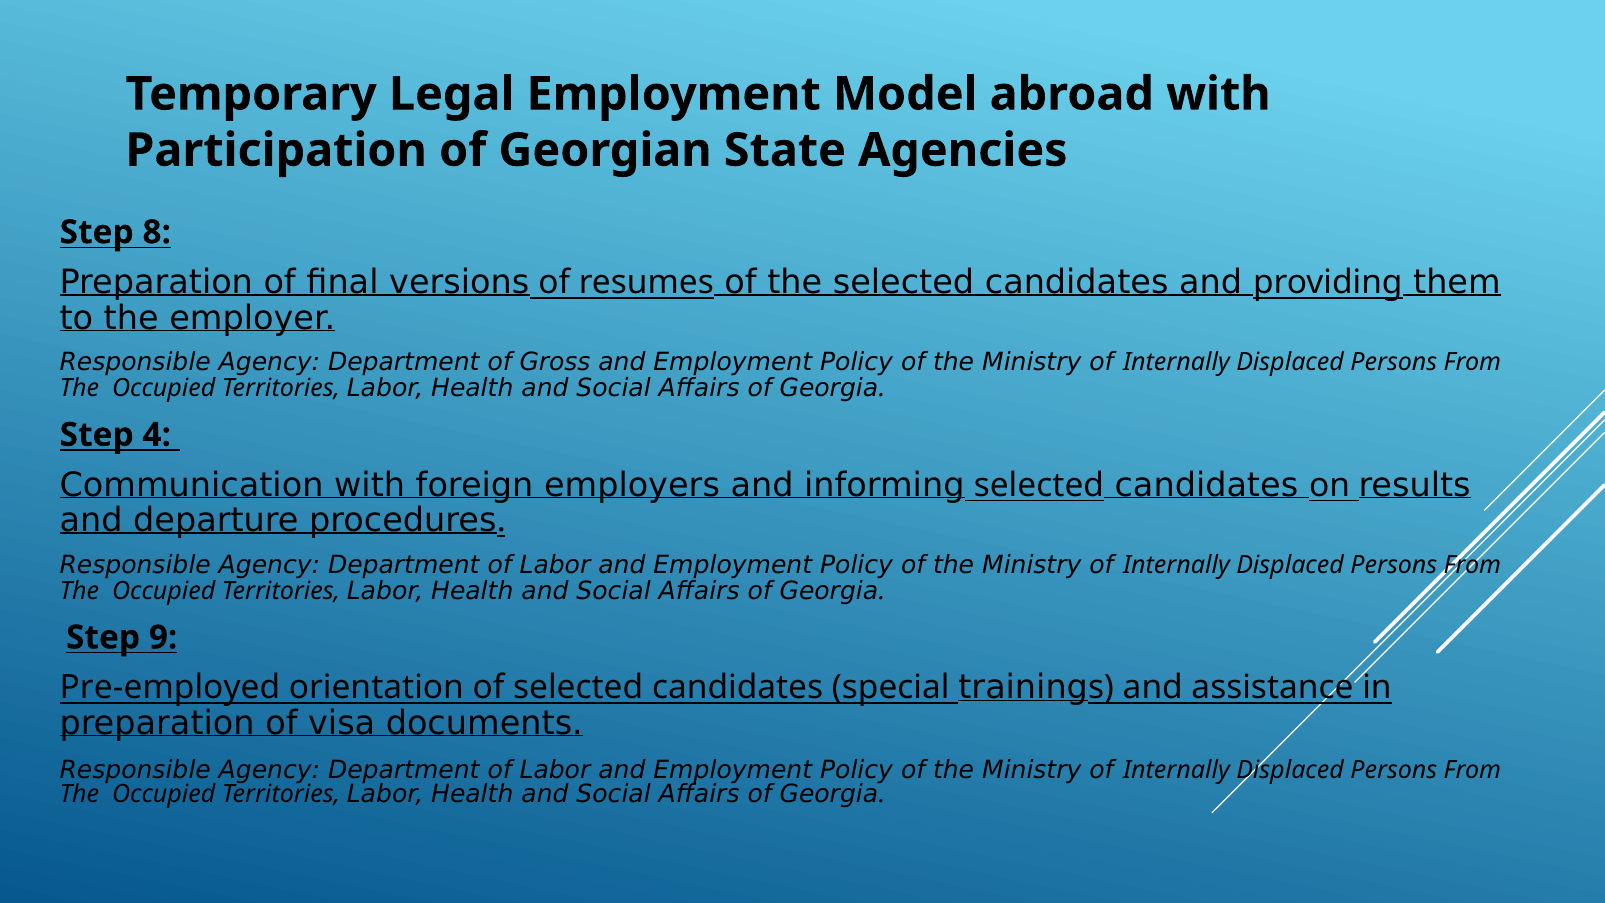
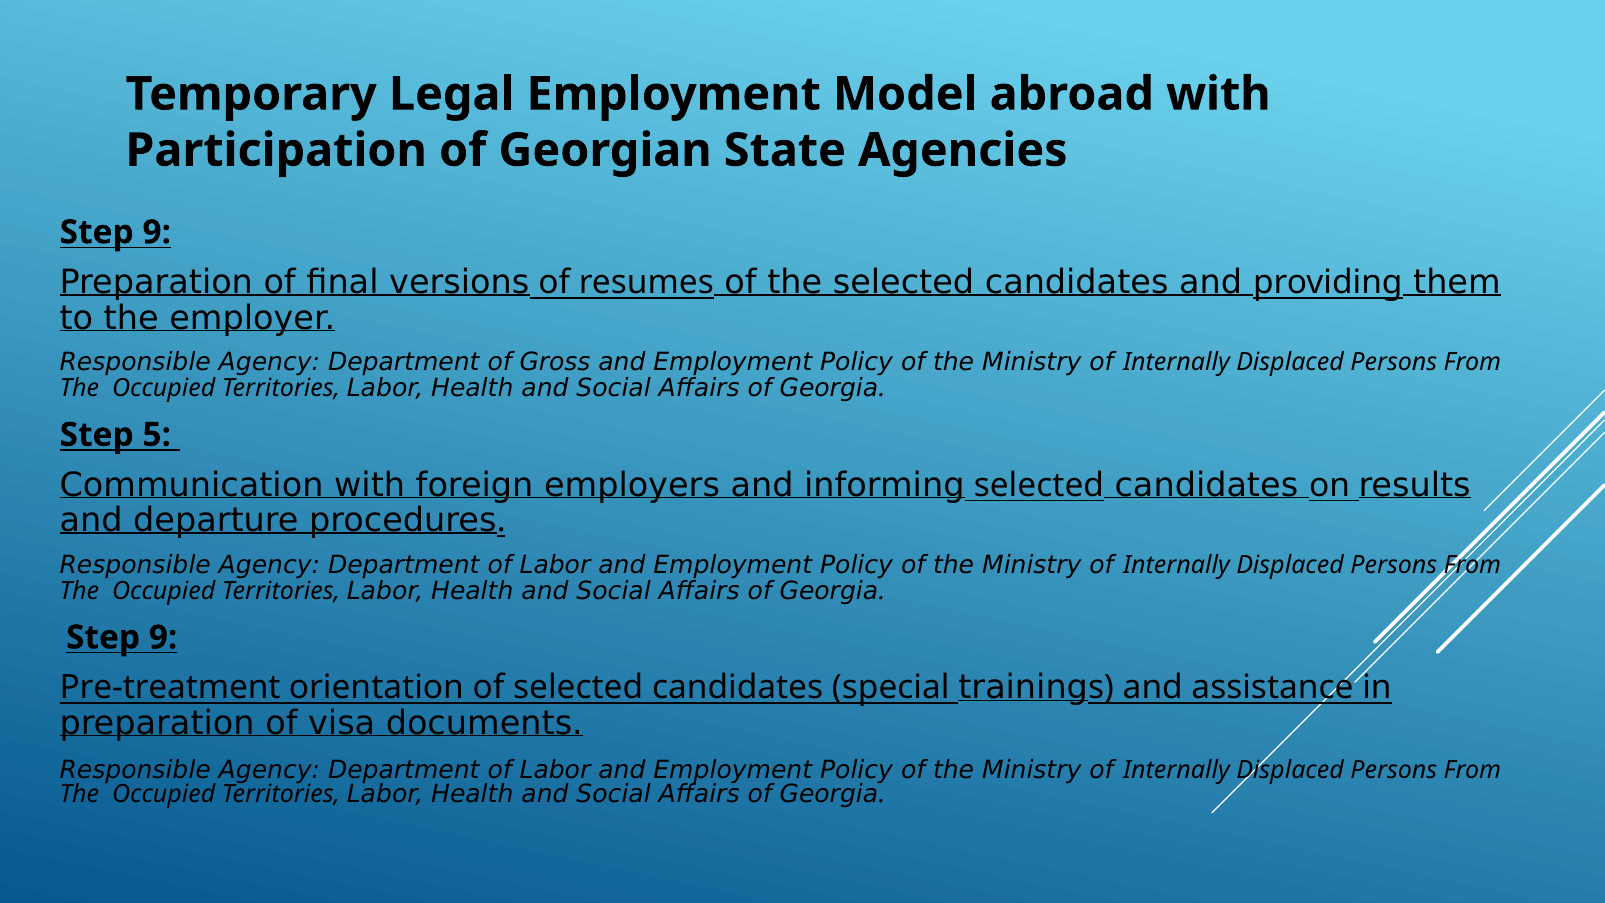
8: 8 -> 9 (157, 232)
4: 4 -> 5 (157, 435)
Pre-employed: Pre-employed -> Pre-treatment (170, 688)
